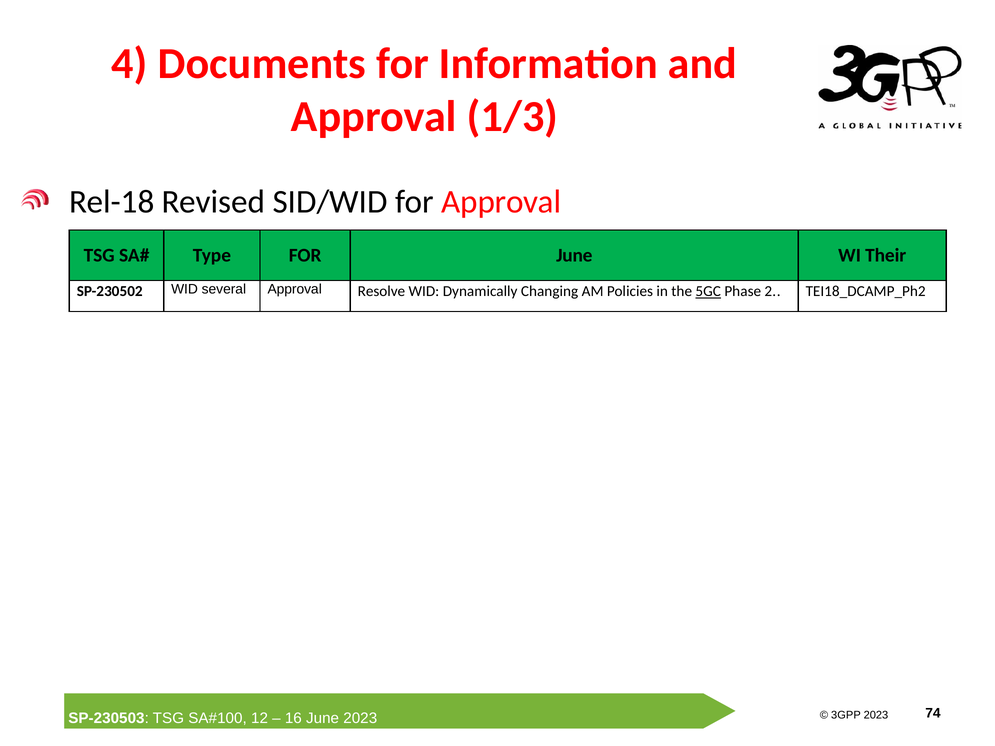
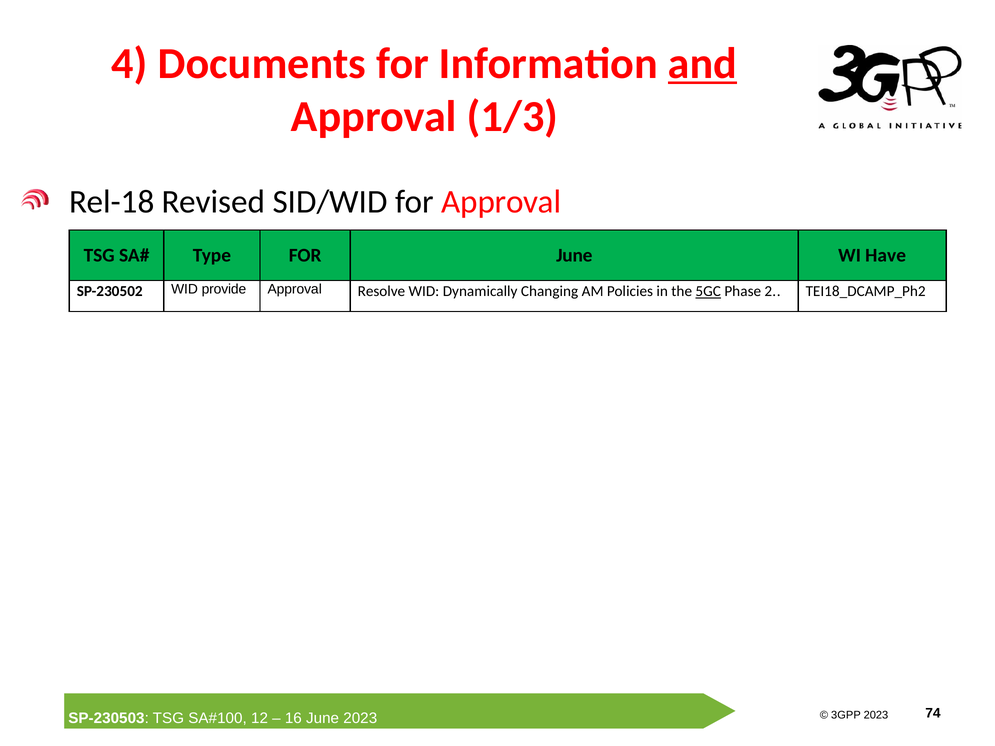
and underline: none -> present (702, 64)
Their: Their -> Have (886, 256)
several: several -> provide (224, 290)
